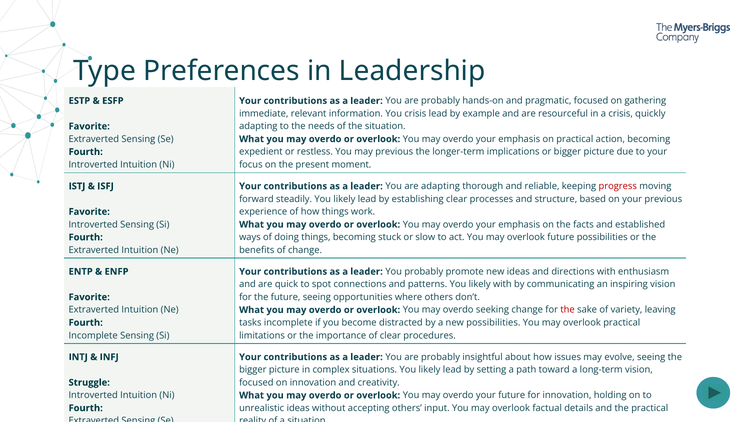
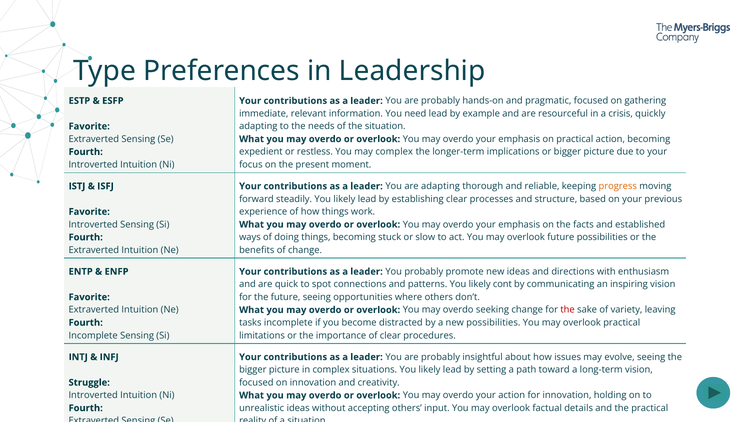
You crisis: crisis -> need (415, 114)
may previous: previous -> complex (394, 152)
progress colour: red -> orange (618, 186)
likely with: with -> cont (502, 284)
your future: future -> action (512, 395)
